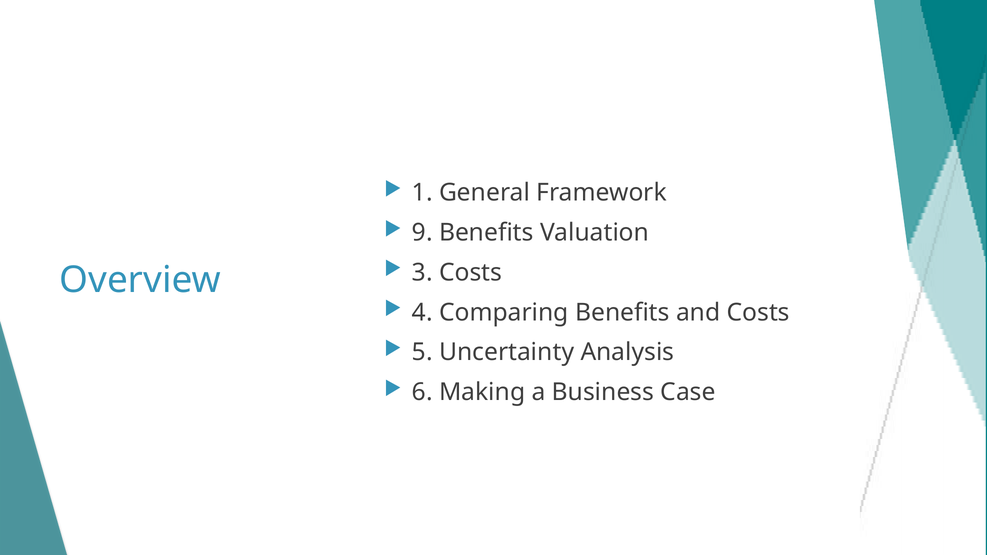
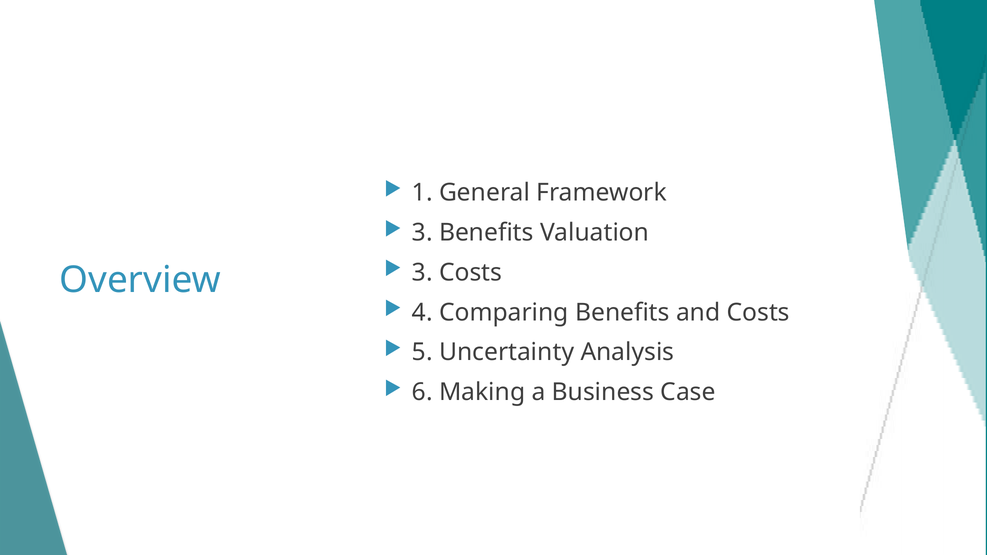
9: 9 -> 3 (422, 233)
